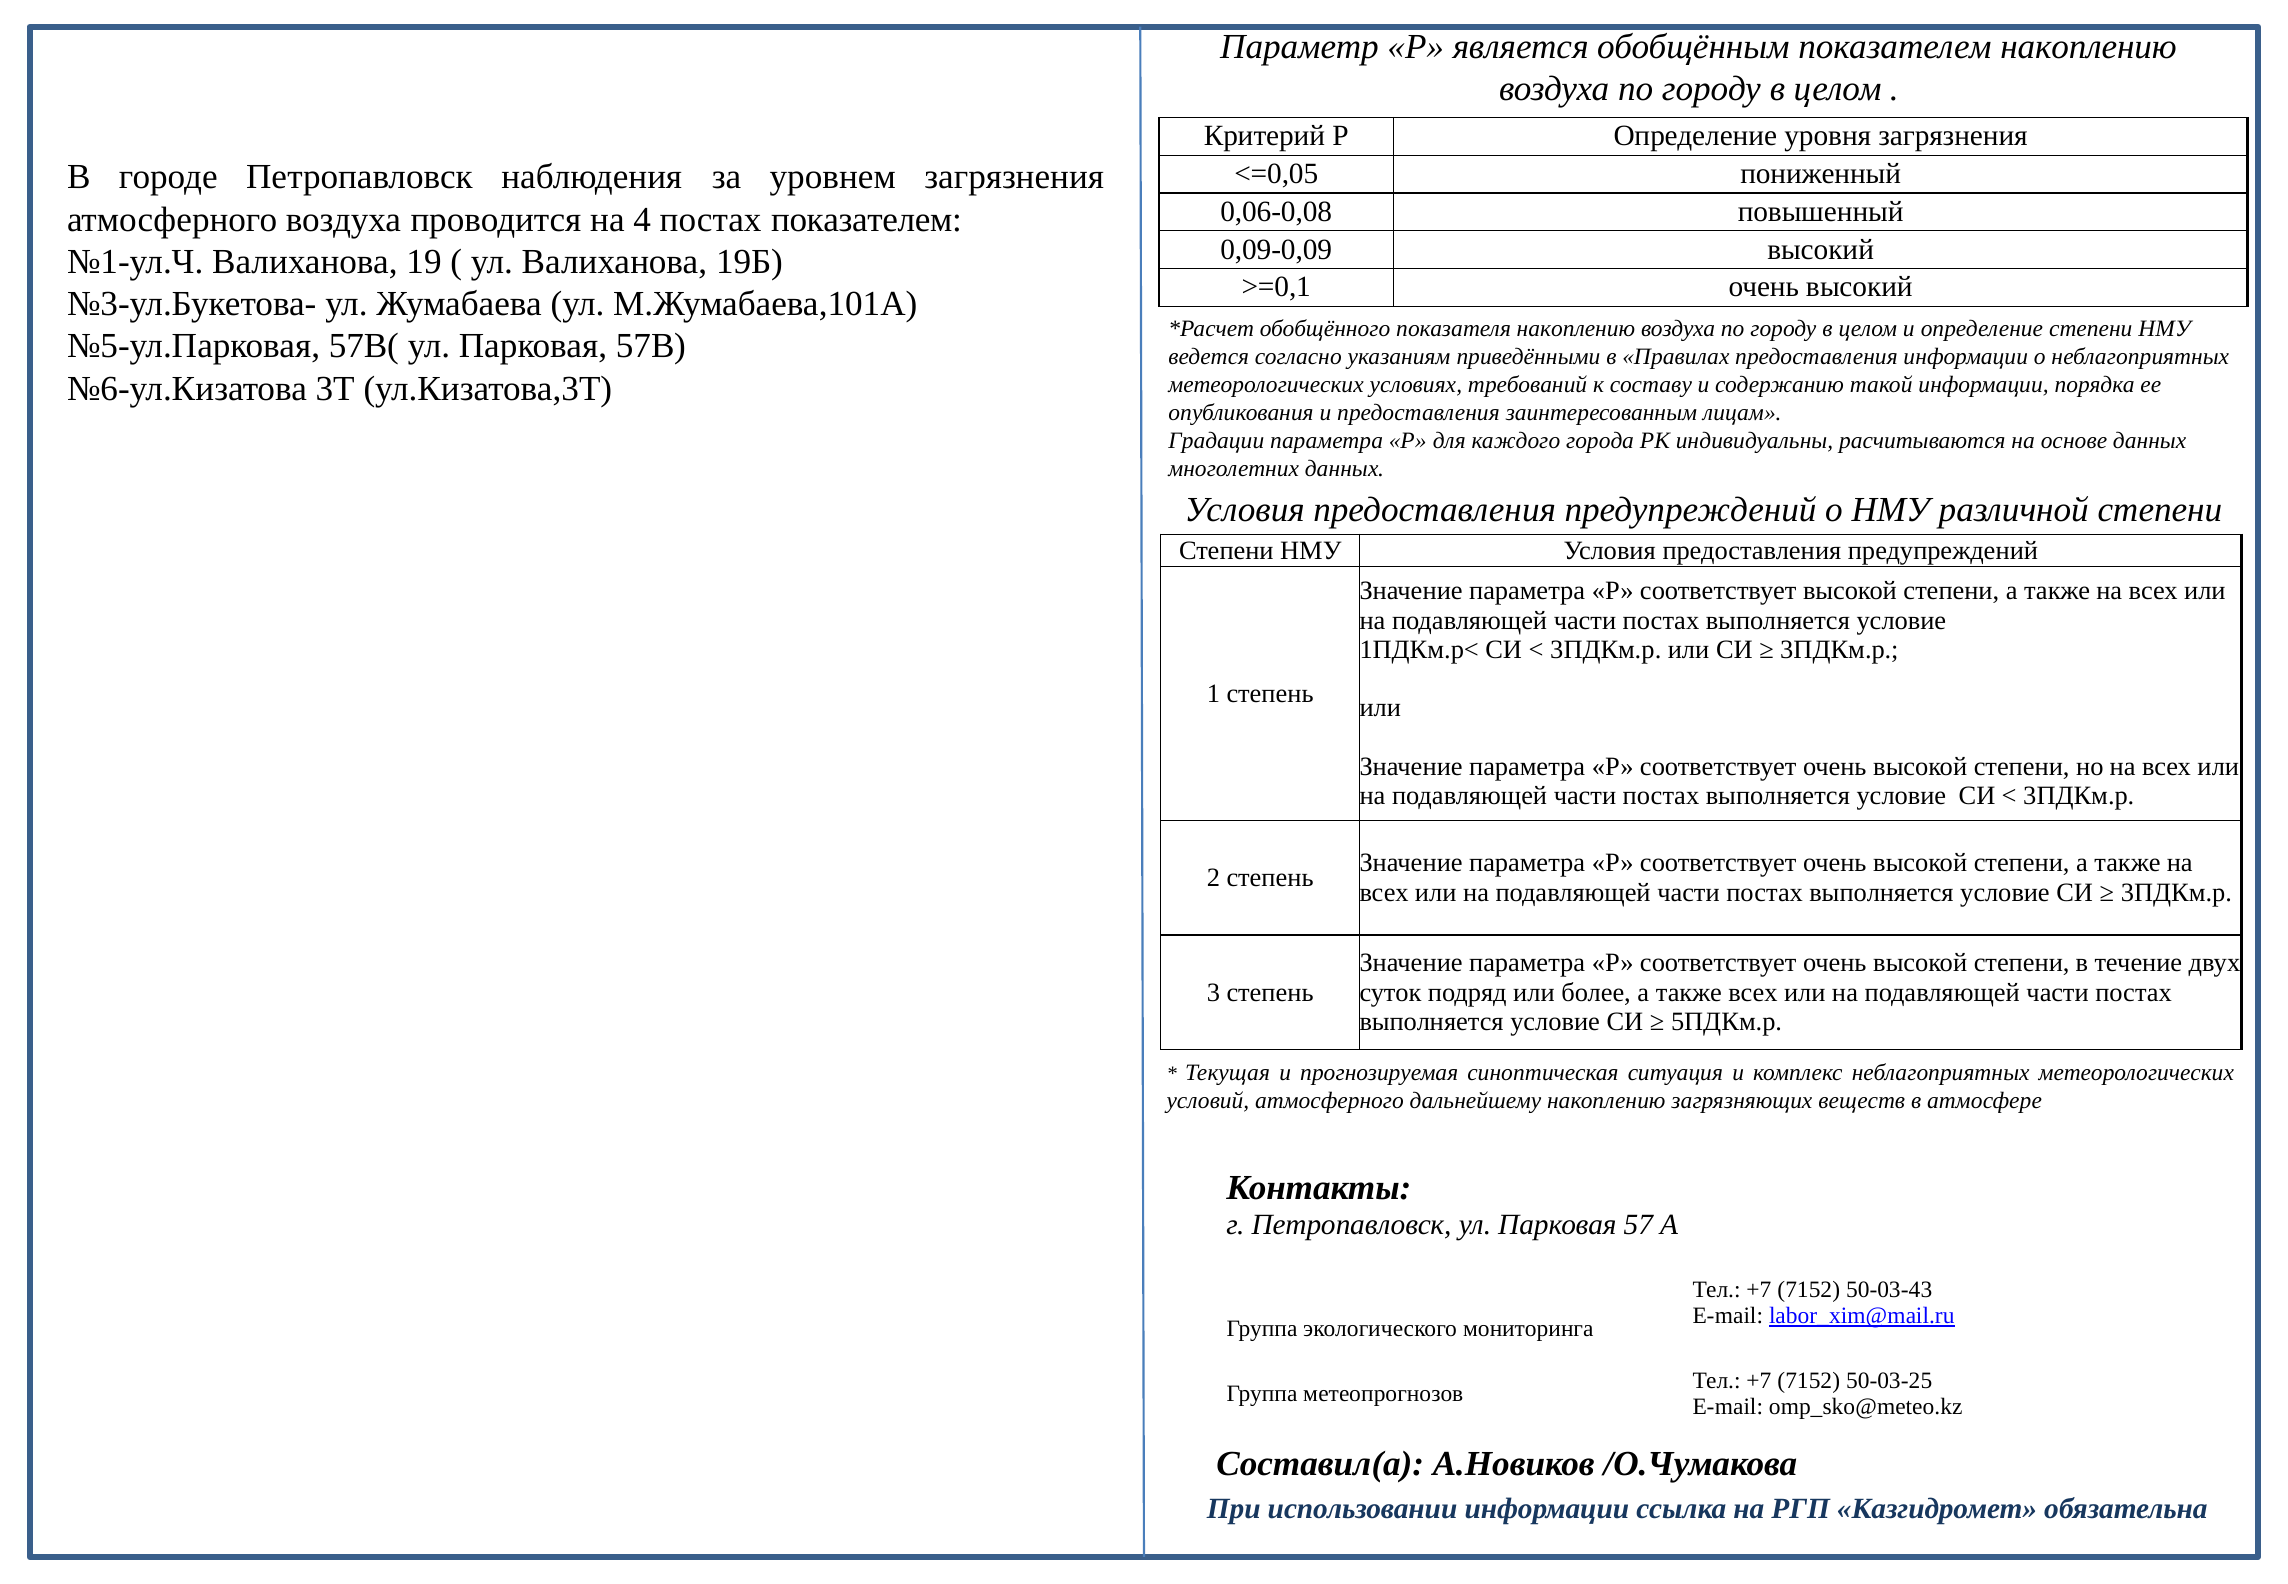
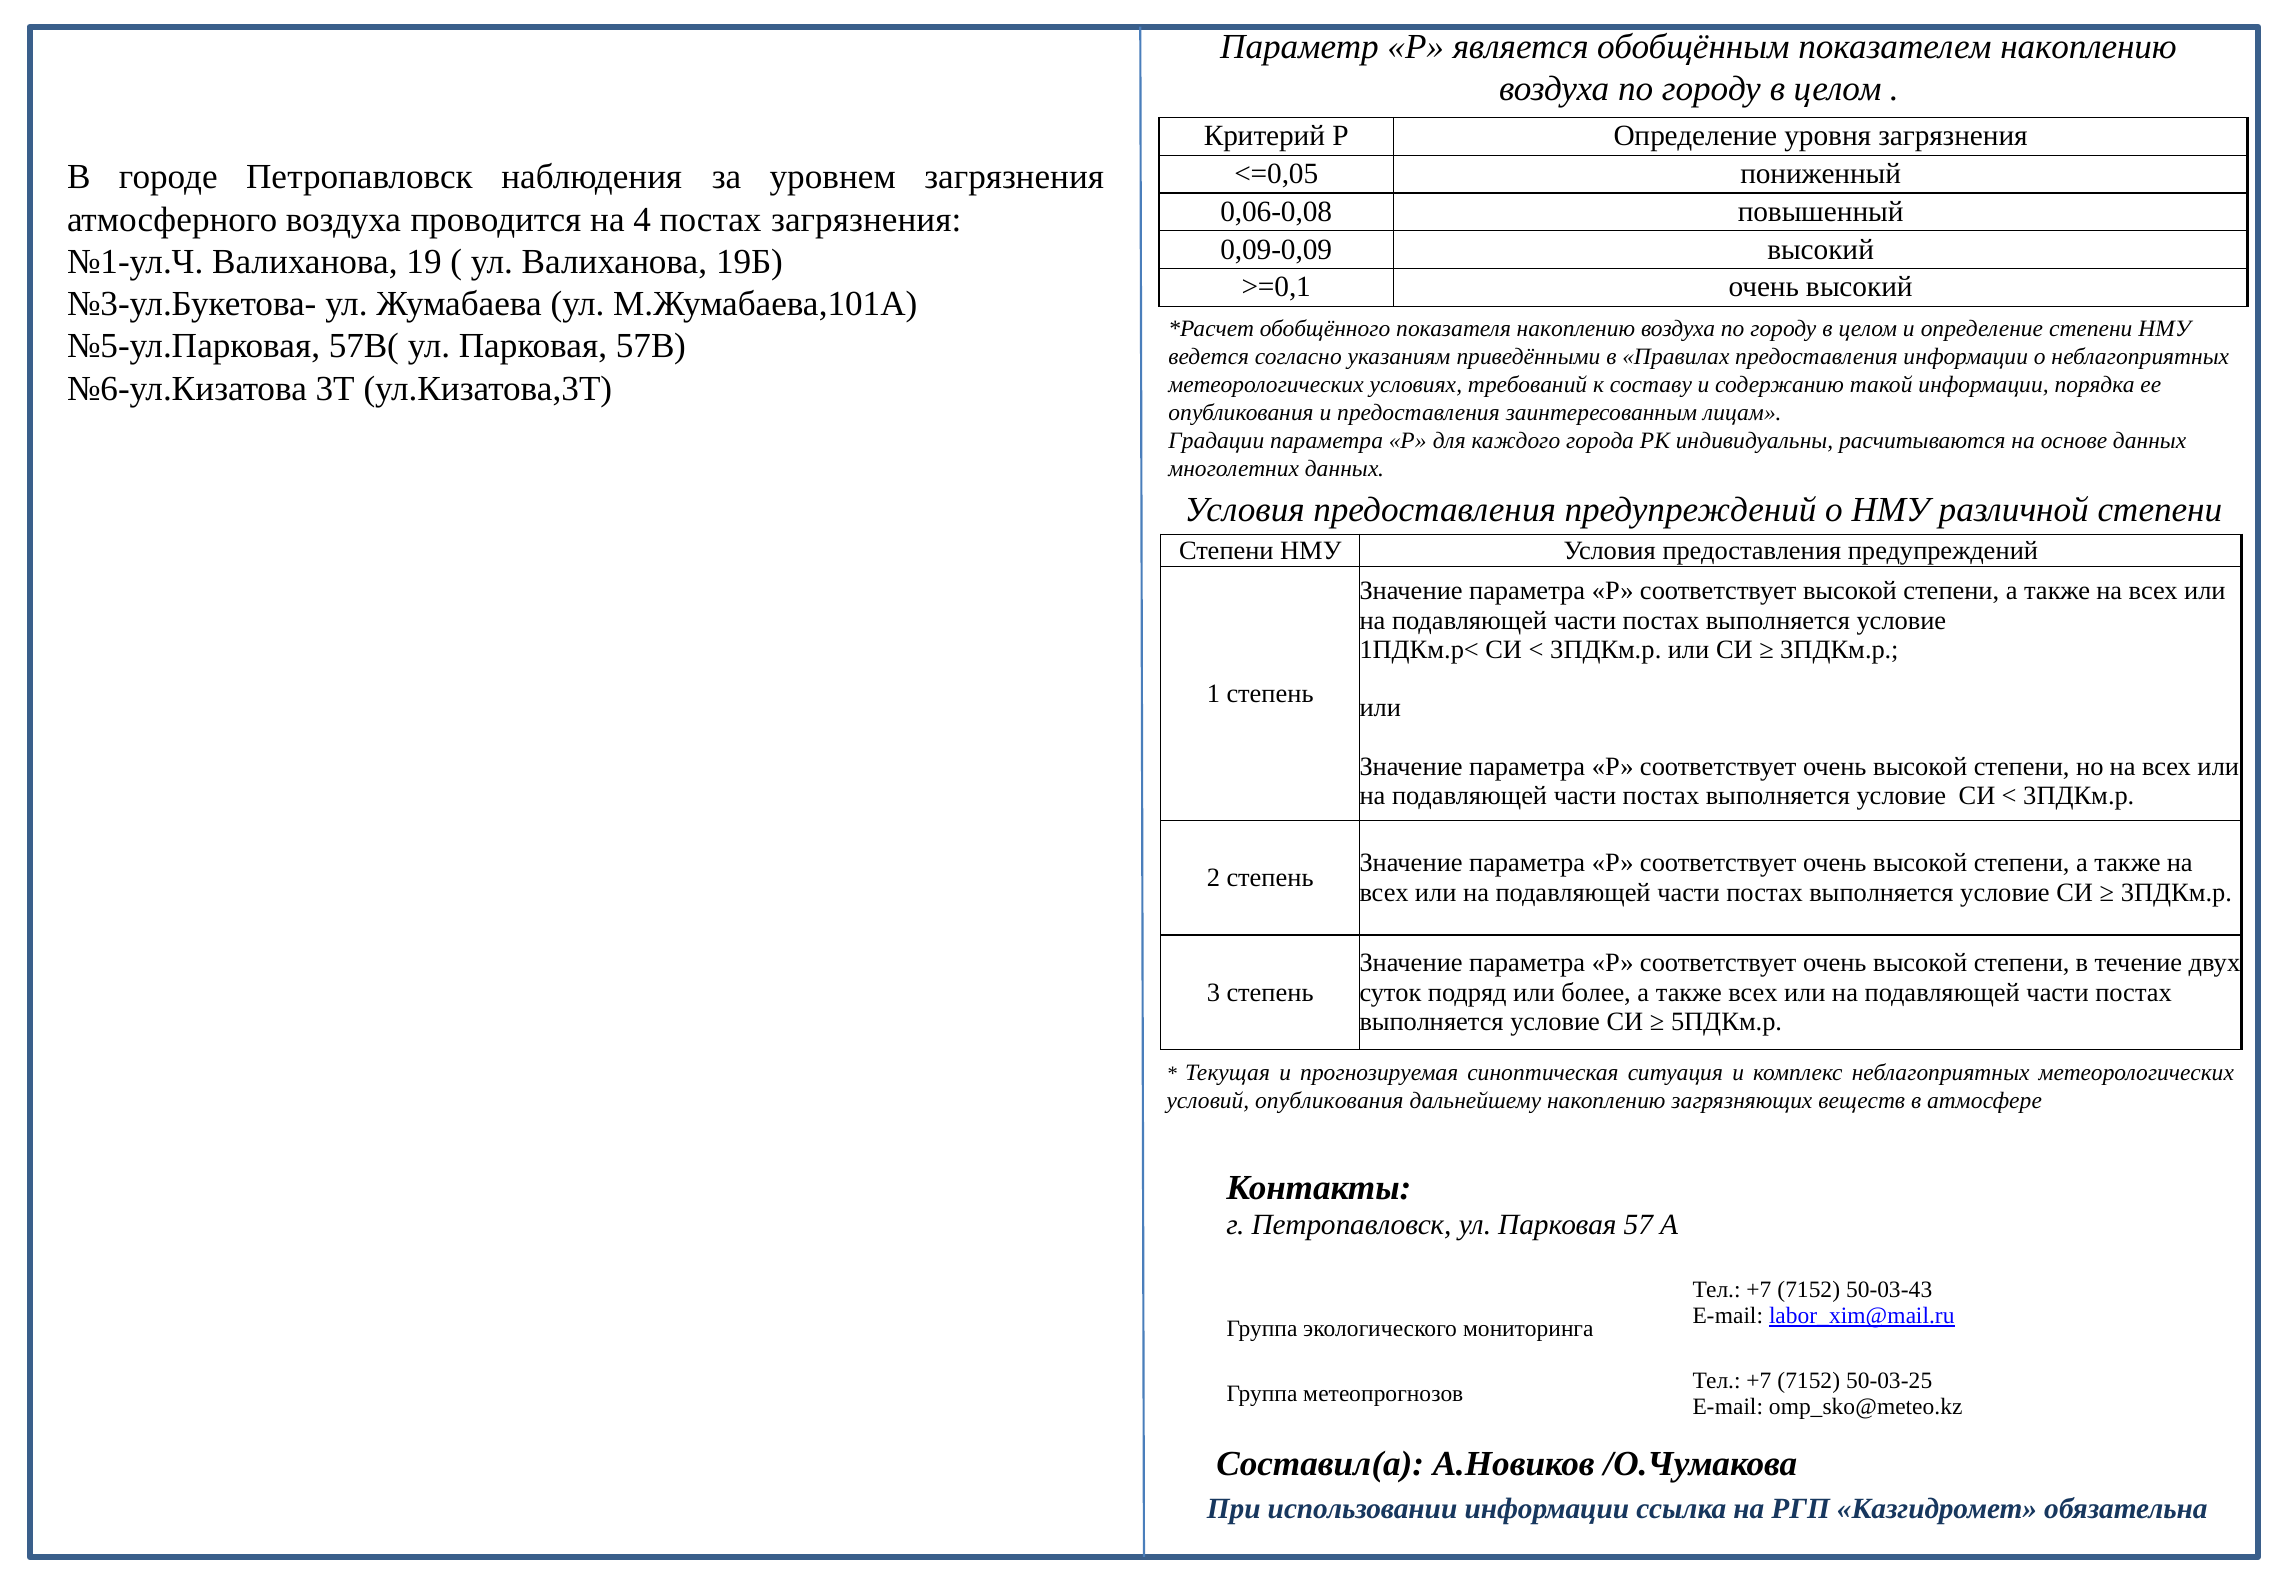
постах показателем: показателем -> загрязнения (866, 219)
условий атмосферного: атмосферного -> опубликования (1329, 1101)
